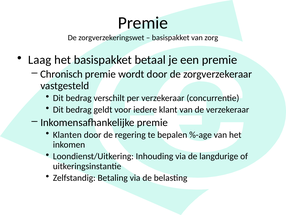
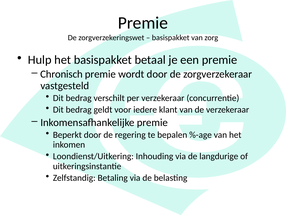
Laag: Laag -> Hulp (40, 60)
Klanten: Klanten -> Beperkt (67, 135)
